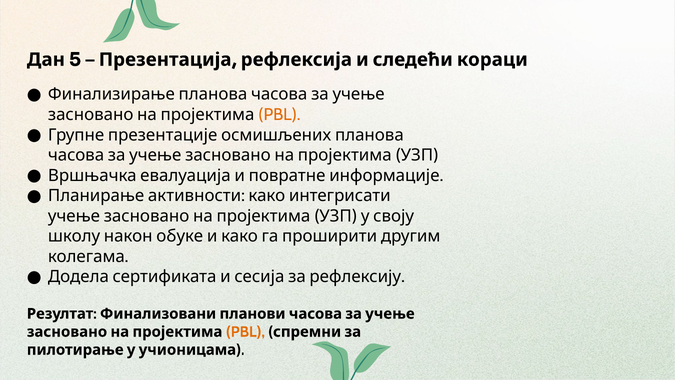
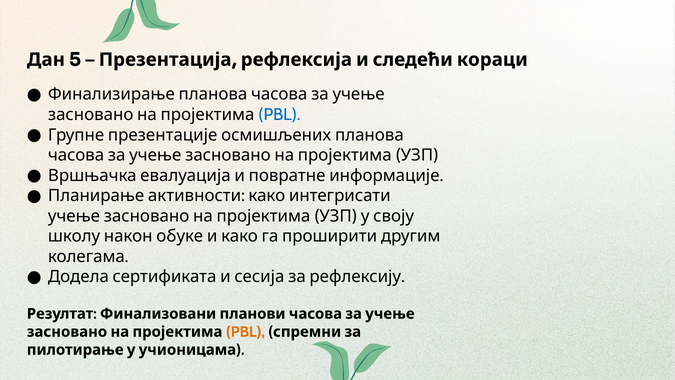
PBL colour: orange -> blue (279, 115)
